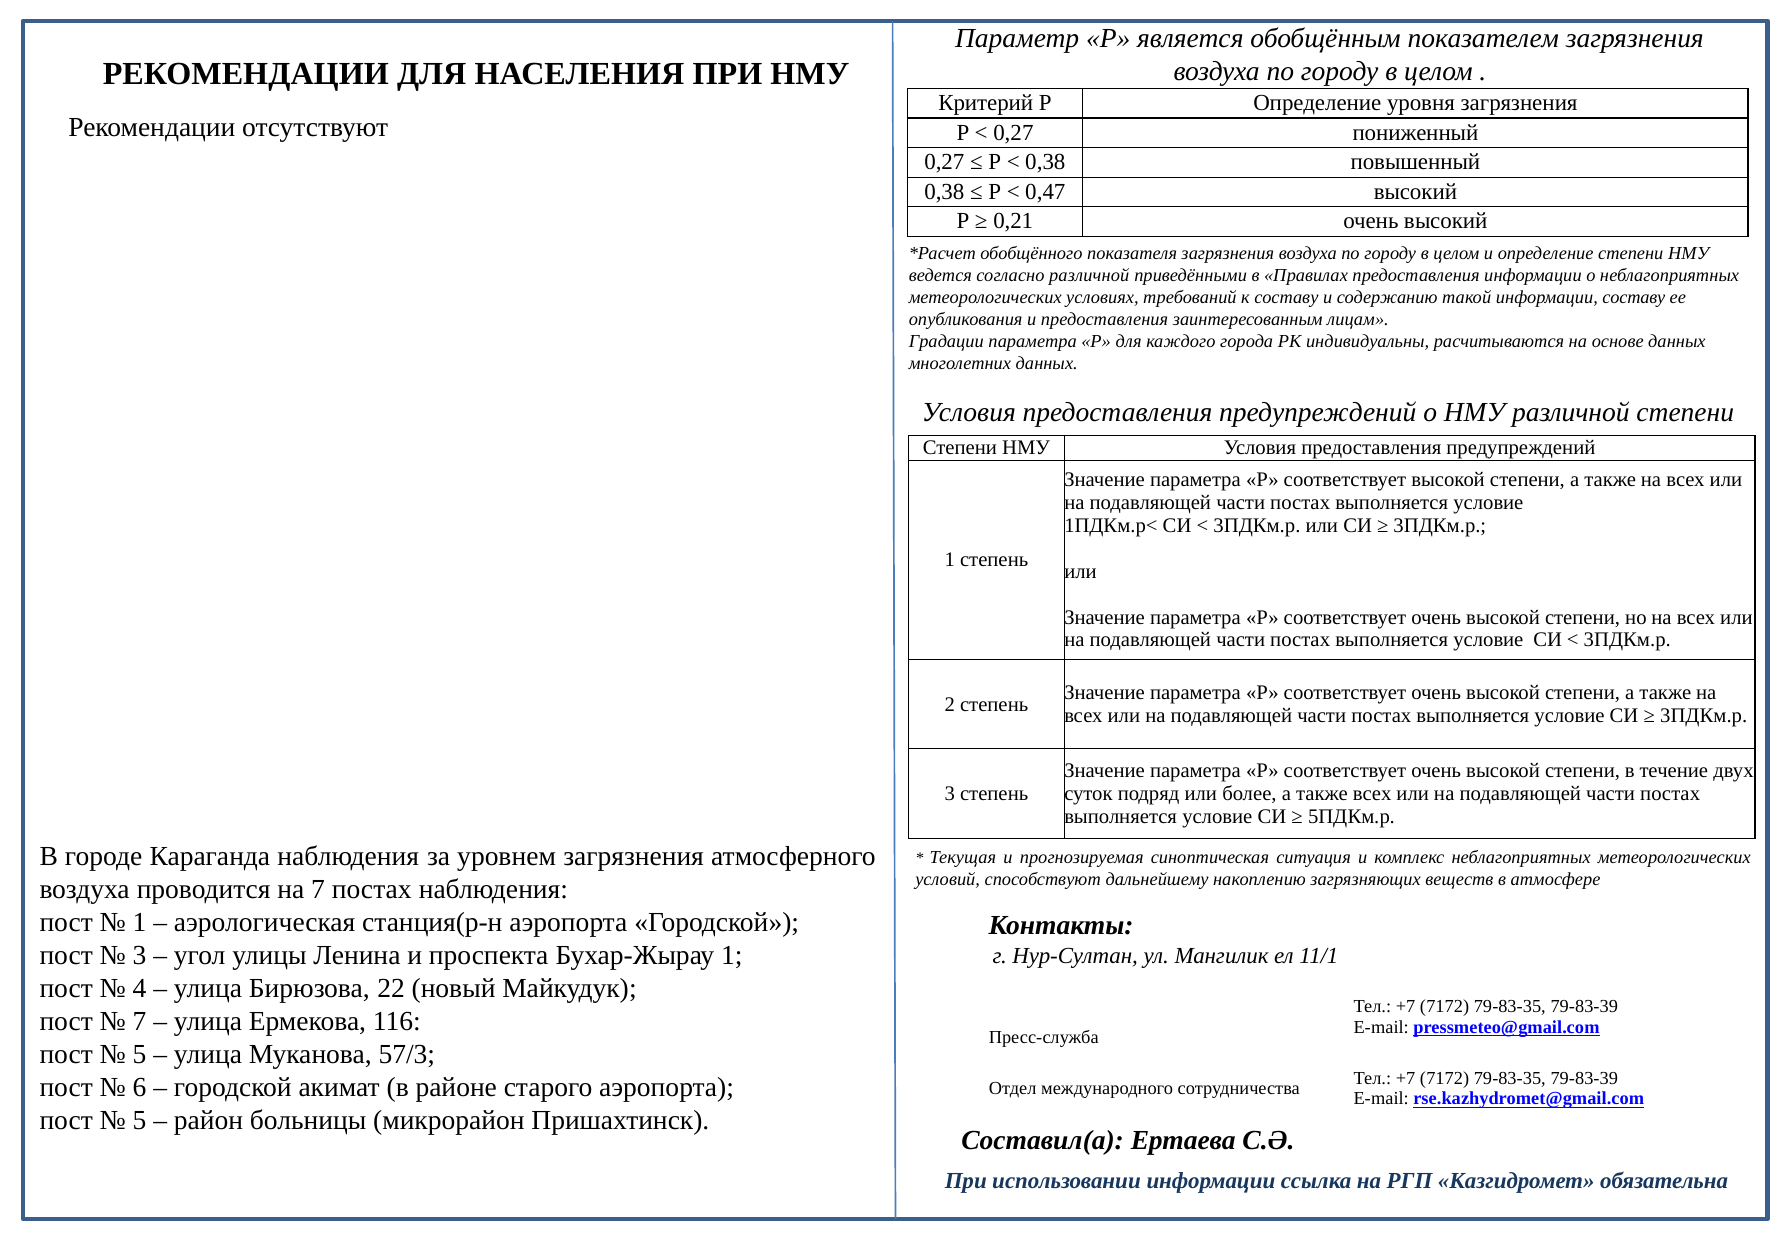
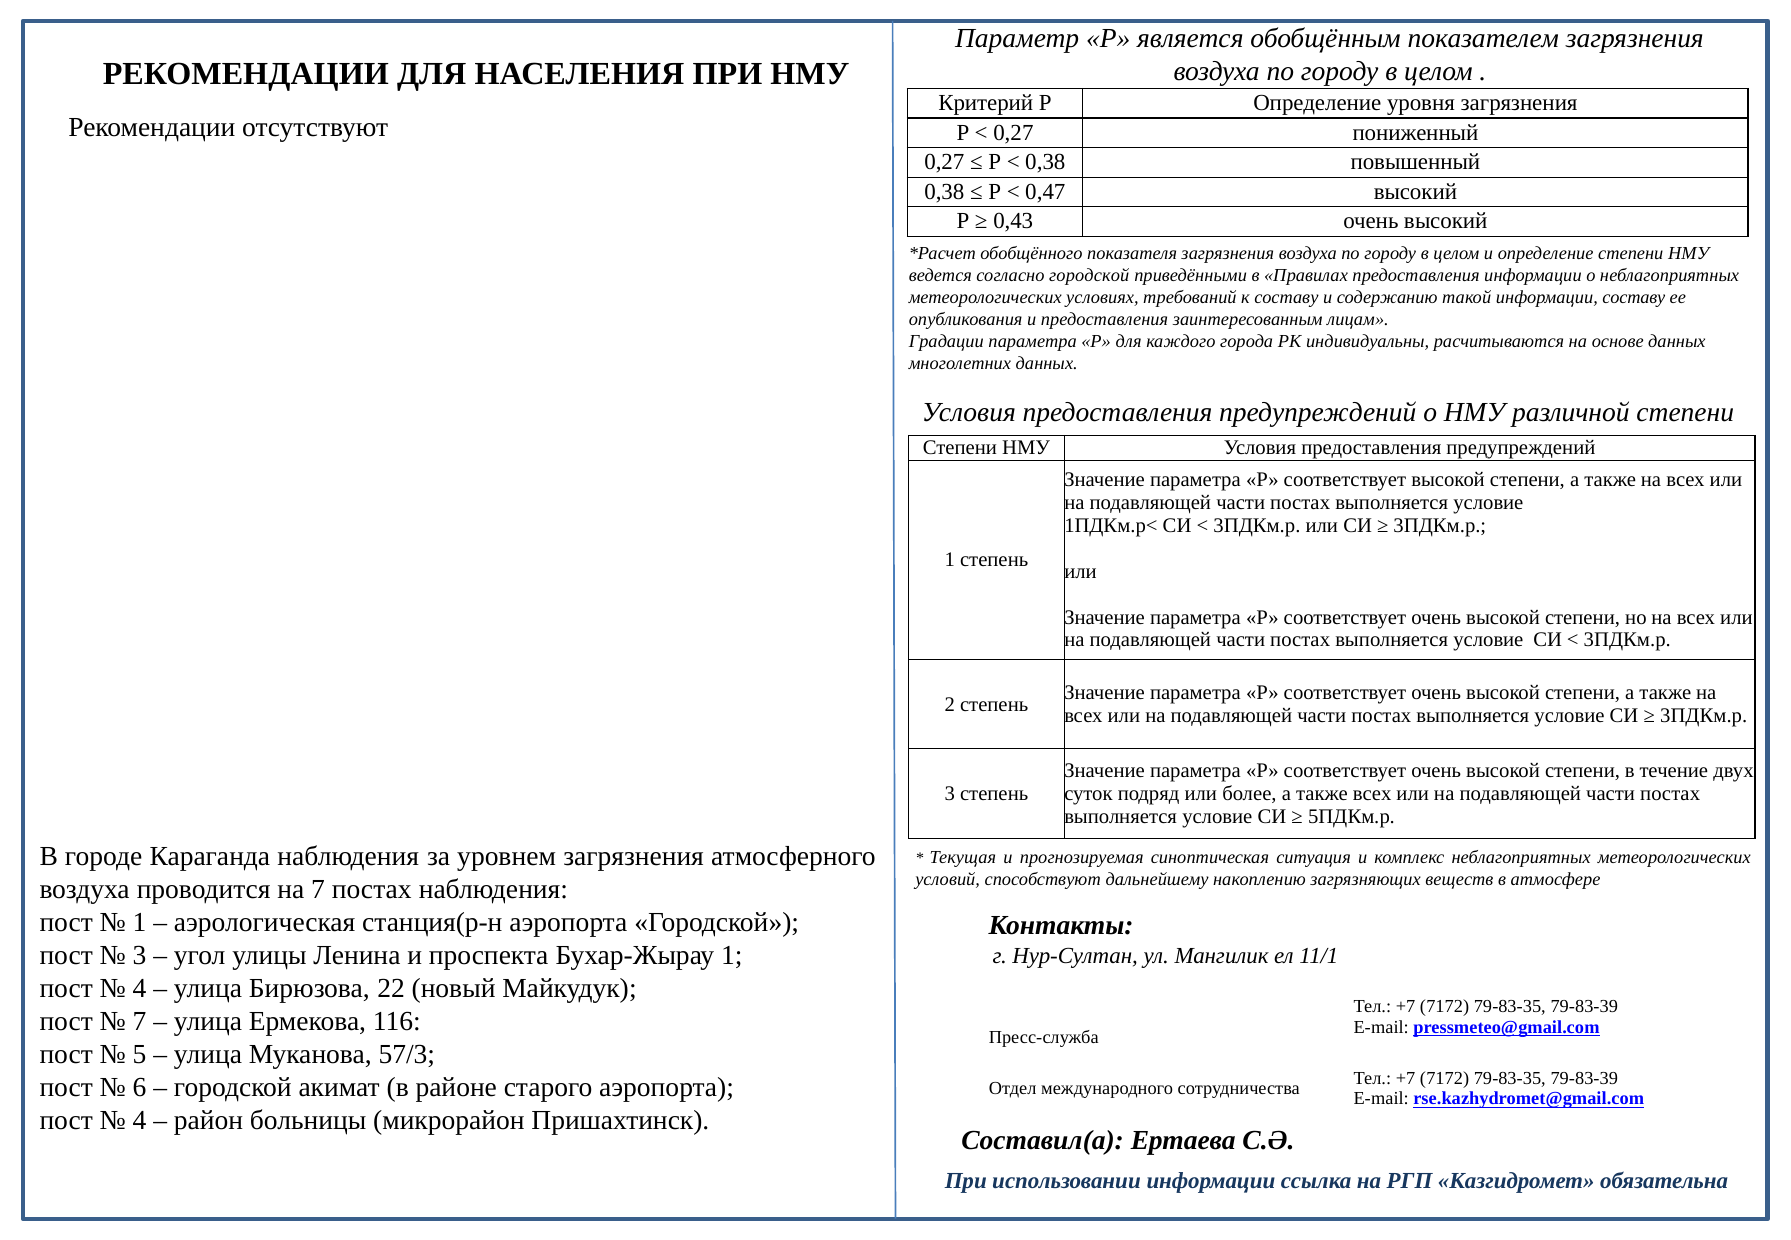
0,21: 0,21 -> 0,43 (1013, 221)
согласно различной: различной -> городской (1089, 275)
5: 5 -> 4 (140, 1120)
